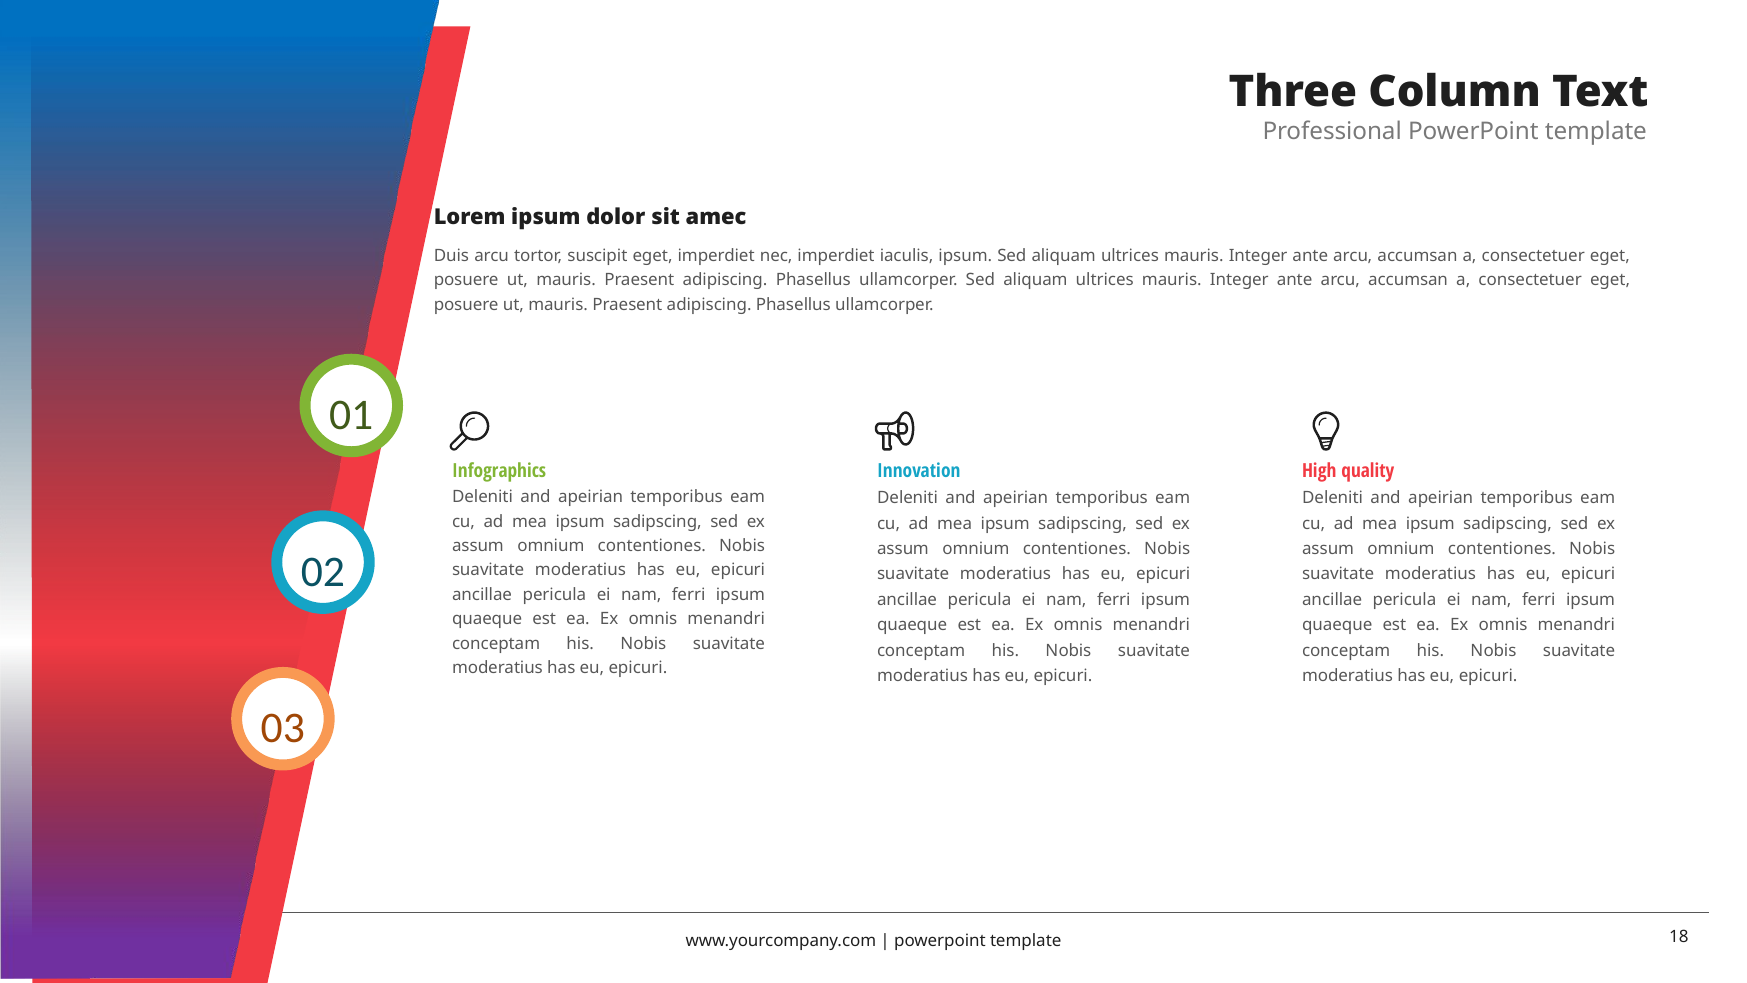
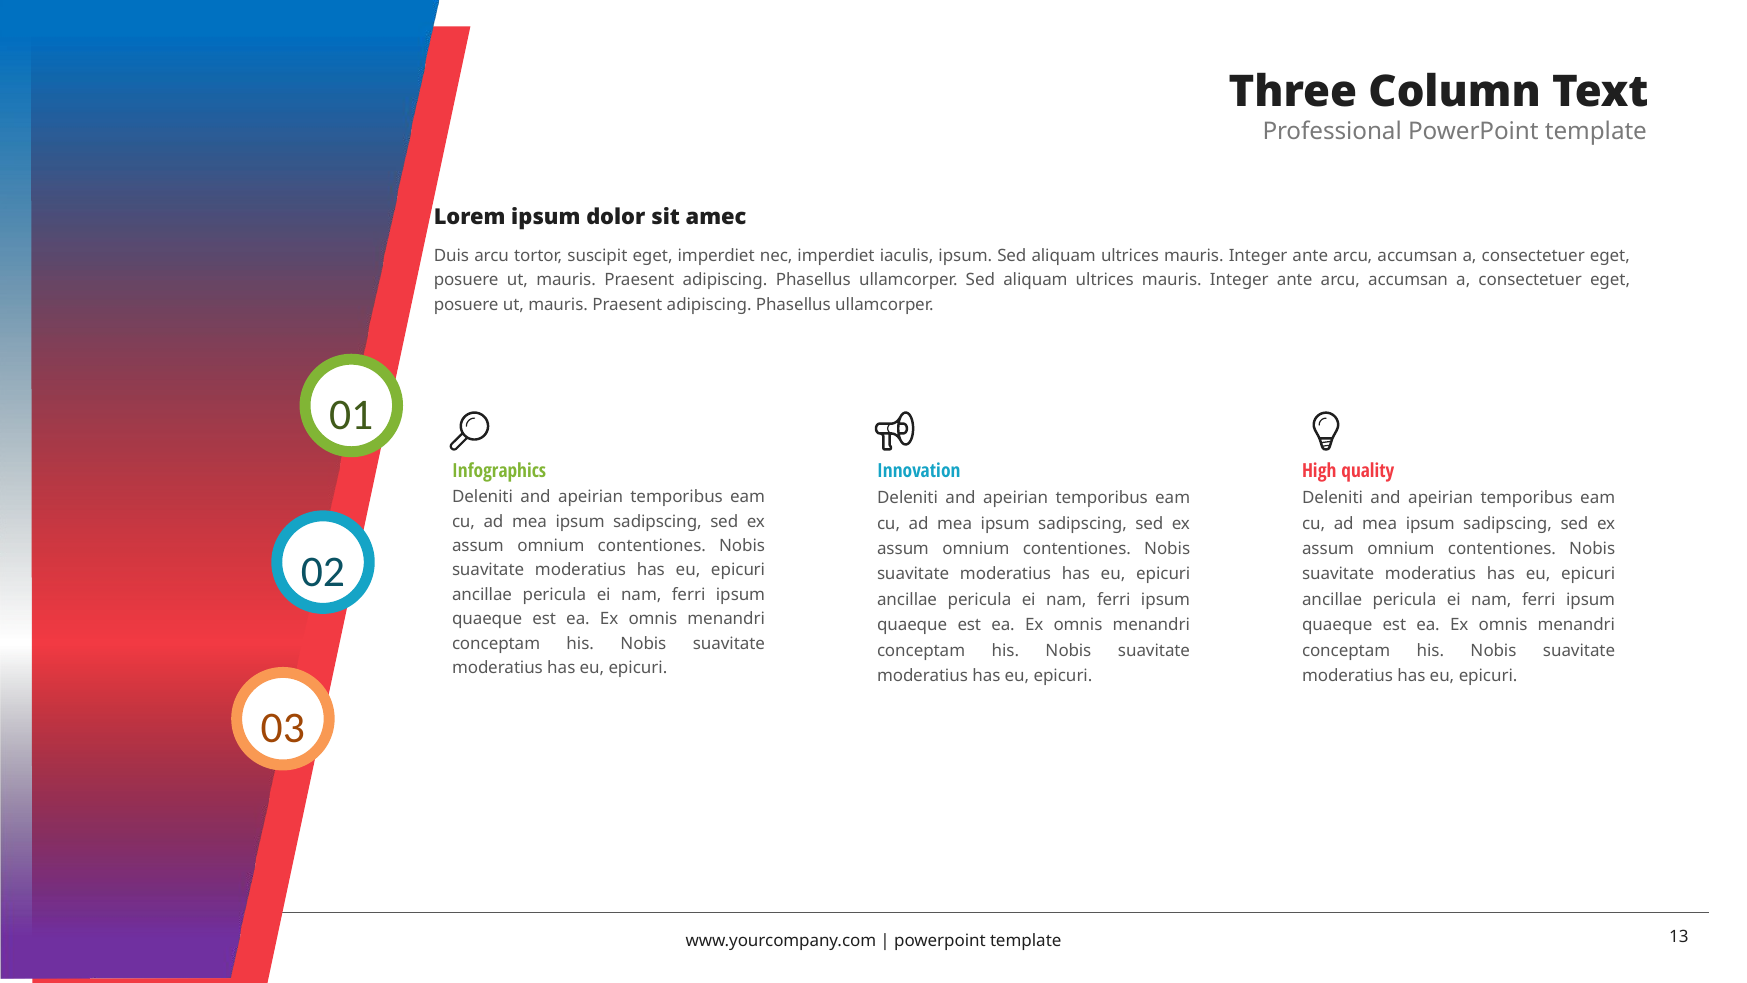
18: 18 -> 13 (1679, 937)
